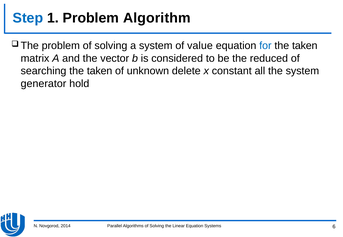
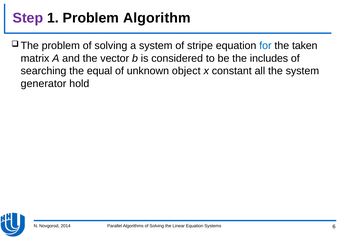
Step colour: blue -> purple (28, 18)
value: value -> stripe (200, 46)
reduced: reduced -> includes (269, 58)
searching the taken: taken -> equal (100, 71)
delete: delete -> object (186, 71)
